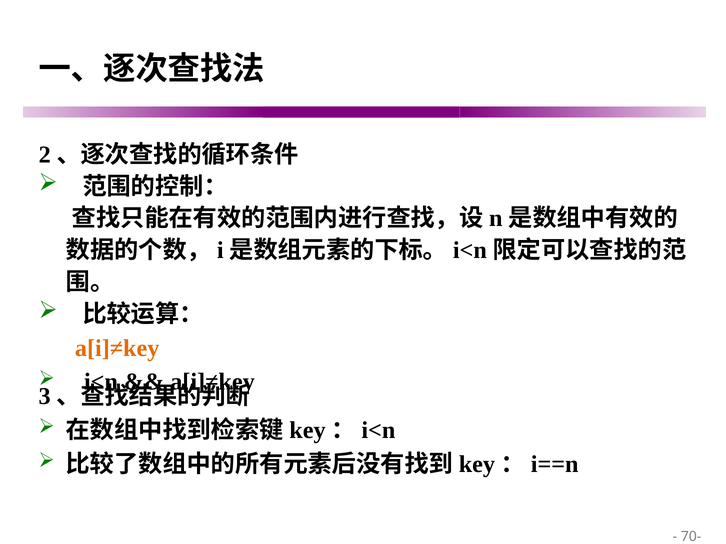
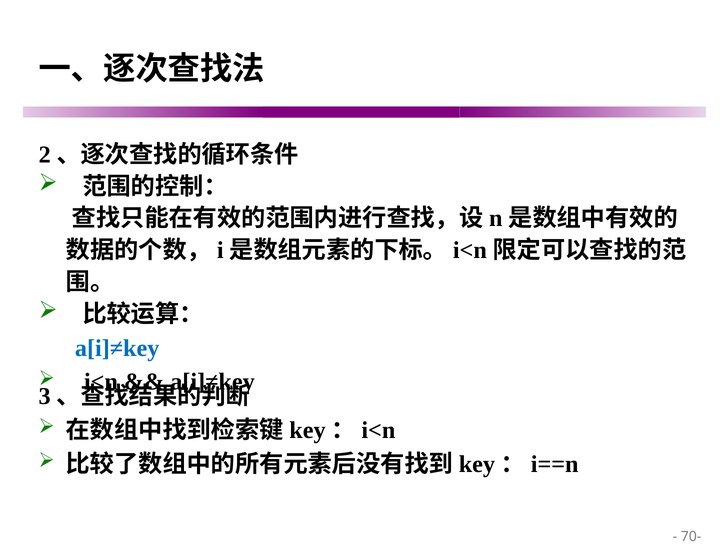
a[i]≠key colour: orange -> blue (117, 348)
